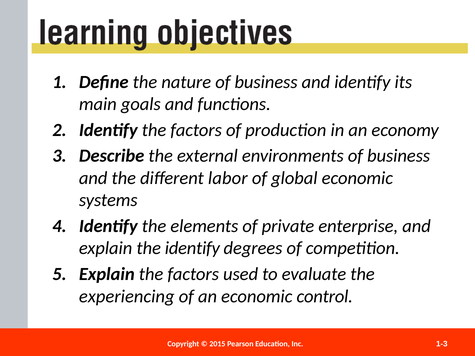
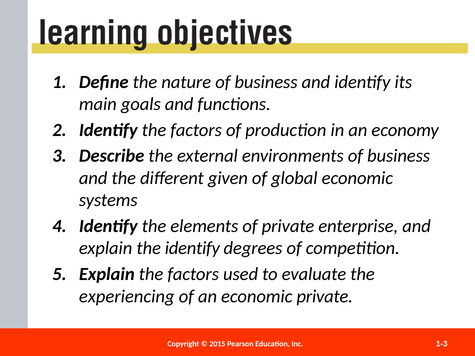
labor: labor -> given (228, 178)
economic control: control -> private (325, 296)
